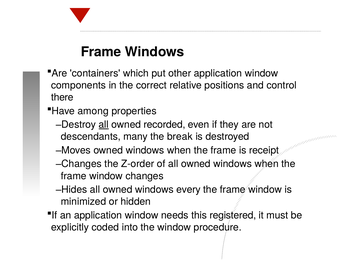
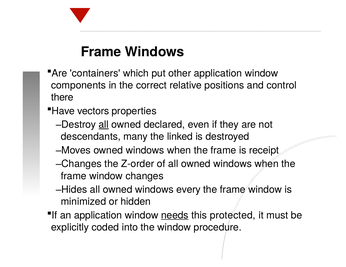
among: among -> vectors (93, 111)
recorded: recorded -> declared (164, 124)
break: break -> linked (180, 136)
needs underline: none -> present (175, 215)
registered: registered -> protected (233, 215)
